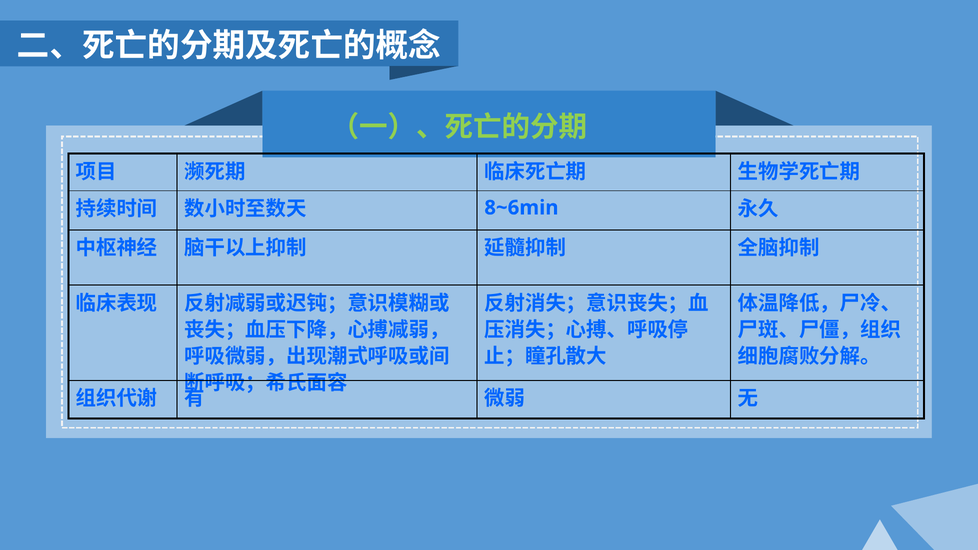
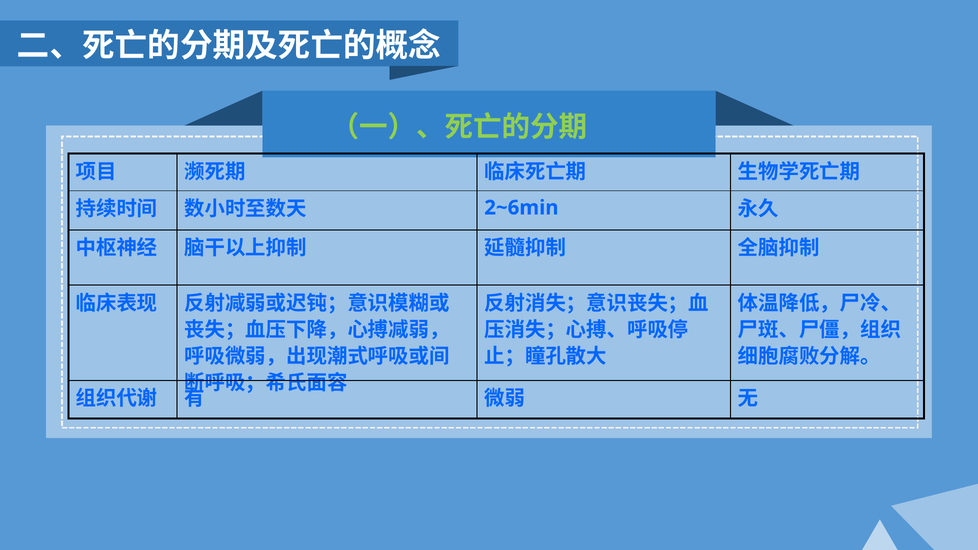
8~6min: 8~6min -> 2~6min (521, 208)
